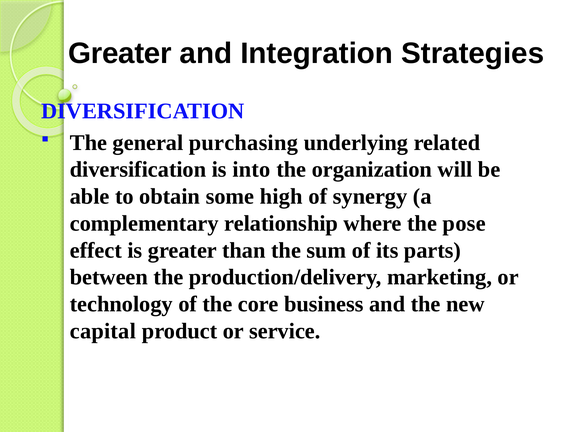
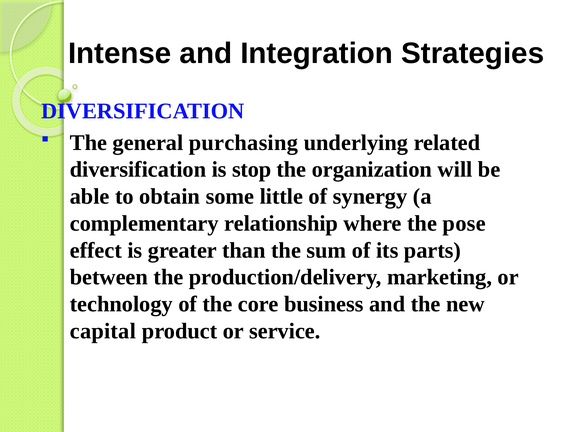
Greater: Greater -> Intense (120, 53)
into: into -> stop (252, 170)
high: high -> little (281, 196)
